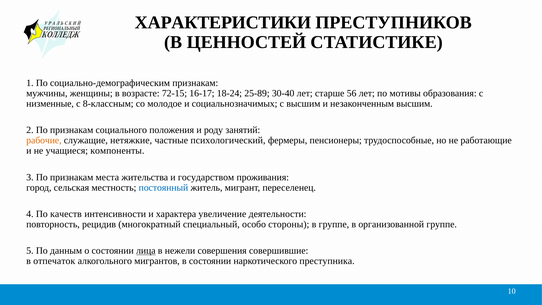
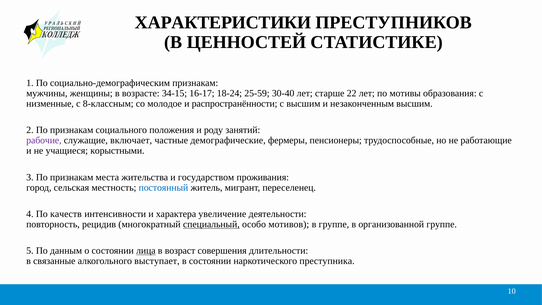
72-15: 72-15 -> 34-15 (174, 93)
25-89: 25-89 -> 25-59 (257, 93)
56: 56 -> 22 (352, 93)
социальнозначимых: социальнозначимых -> распространённости (235, 104)
рабочие colour: orange -> purple (44, 140)
нетяжкие: нетяжкие -> включает (131, 140)
психологический: психологический -> демографические (228, 140)
компоненты: компоненты -> корыстными (117, 151)
специальный underline: none -> present (211, 224)
стороны: стороны -> мотивов (289, 224)
нежели: нежели -> возраст (180, 251)
совершившие: совершившие -> длительности (279, 251)
отпечаток: отпечаток -> связанные (54, 261)
мигрантов: мигрантов -> выступает (157, 261)
